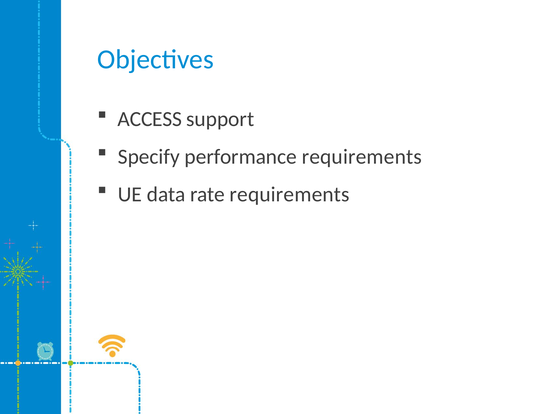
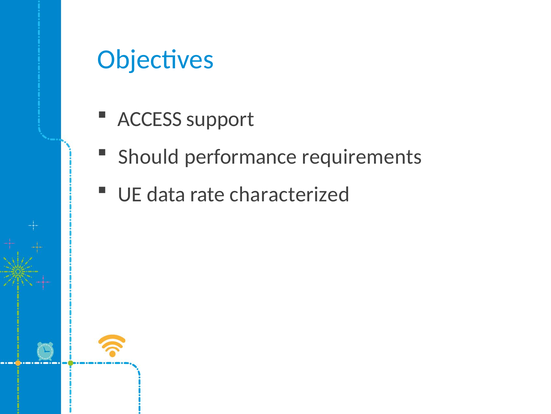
Specify: Specify -> Should (149, 156)
rate requirements: requirements -> characterized (290, 194)
